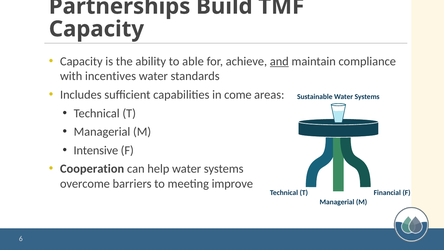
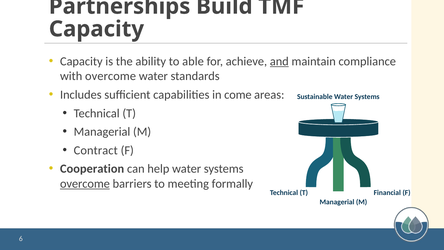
with incentives: incentives -> overcome (111, 76)
Intensive: Intensive -> Contract (96, 150)
overcome underline: none -> present (85, 184)
improve: improve -> formally (232, 184)
